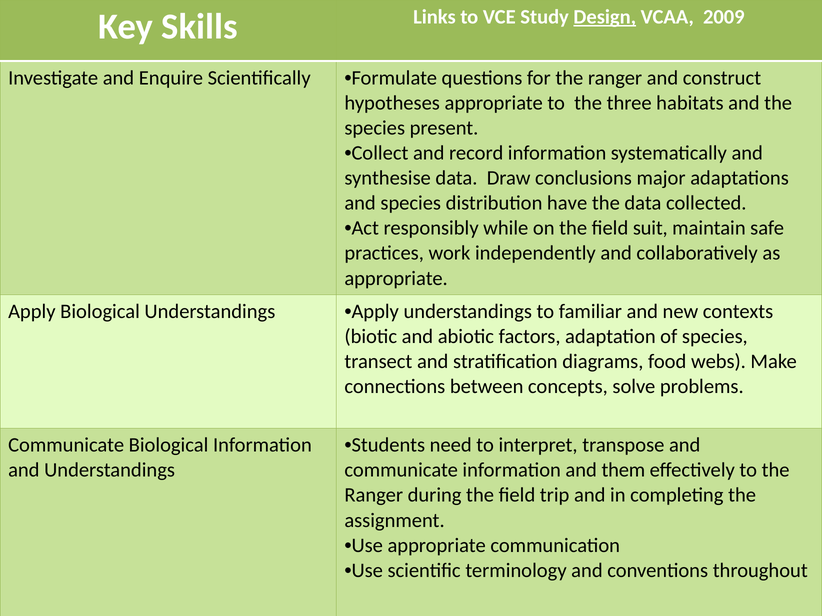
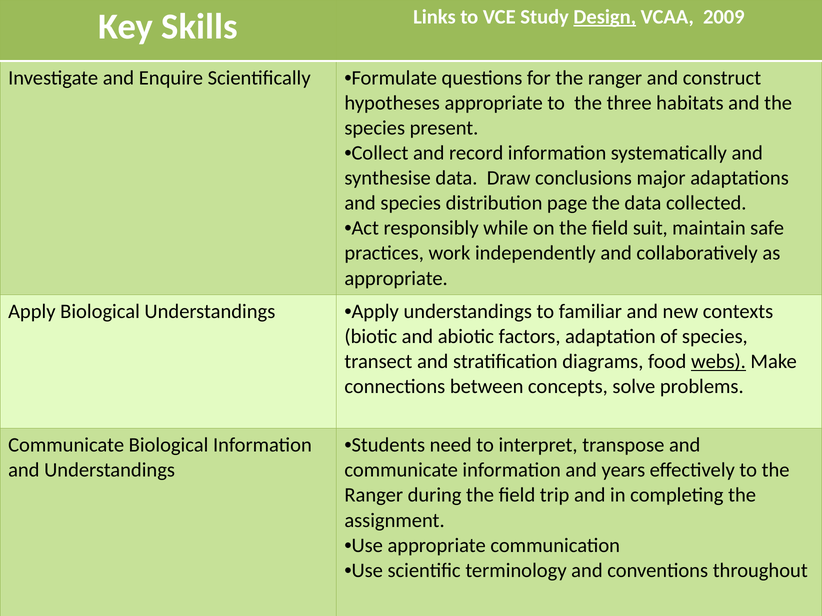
have: have -> page (567, 203)
webs underline: none -> present (718, 362)
them: them -> years (623, 471)
